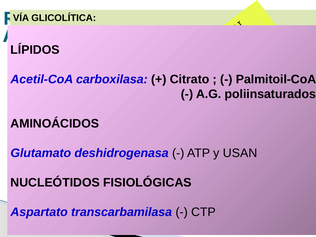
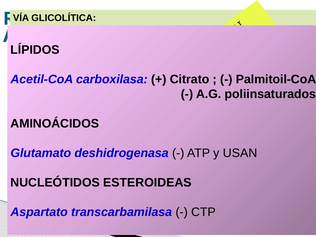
FISIOLÓGICAS: FISIOLÓGICAS -> ESTEROIDEAS (147, 183)
